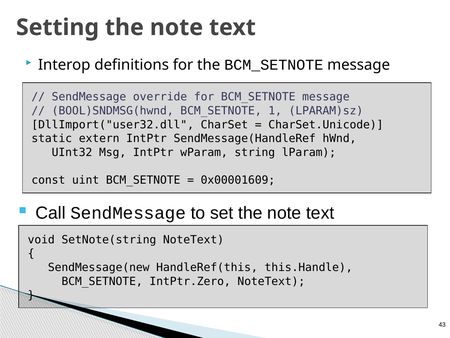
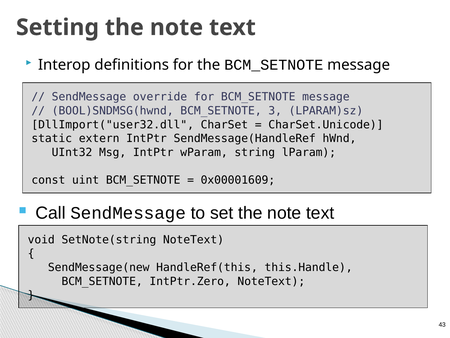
1: 1 -> 3 (275, 111)
